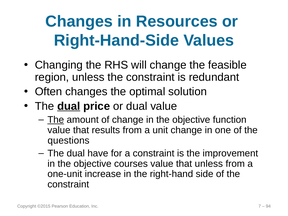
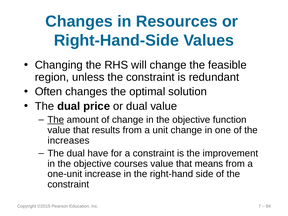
dual underline: present -> none (69, 106)
questions: questions -> increases (69, 141)
that unless: unless -> means (209, 164)
